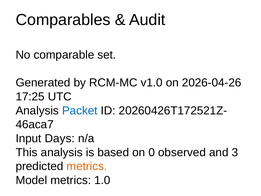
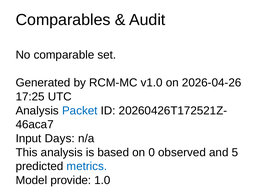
3: 3 -> 5 (235, 152)
metrics colour: orange -> blue (87, 166)
Model metrics: metrics -> provide (71, 180)
